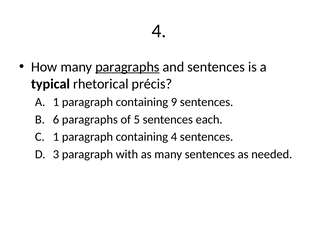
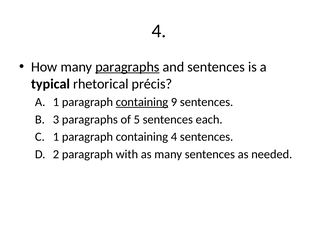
containing underline: none -> present (142, 102)
6: 6 -> 3 (56, 119)
3: 3 -> 2 (56, 154)
